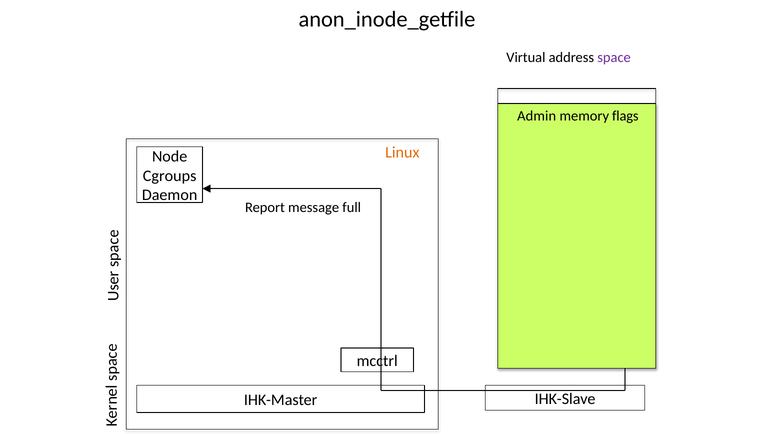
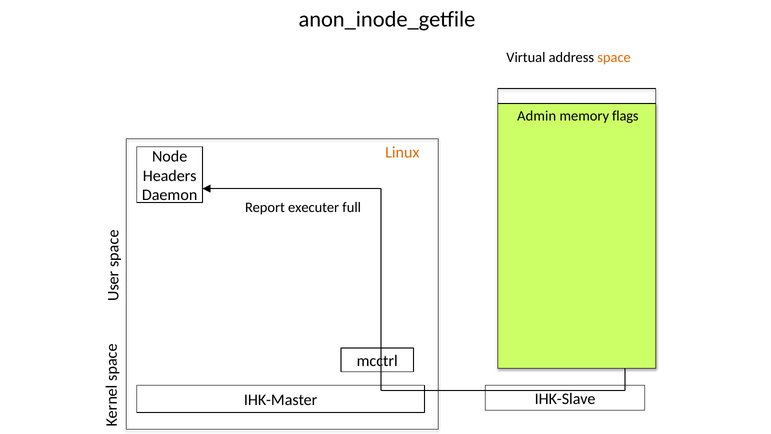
space colour: purple -> orange (614, 57)
Cgroups: Cgroups -> Headers (170, 176)
message: message -> executer (314, 207)
